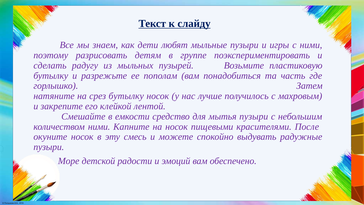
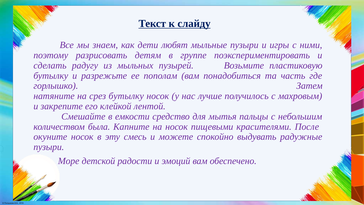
мытья пузыри: пузыри -> пальцы (254, 116)
количеством ними: ними -> была (99, 126)
